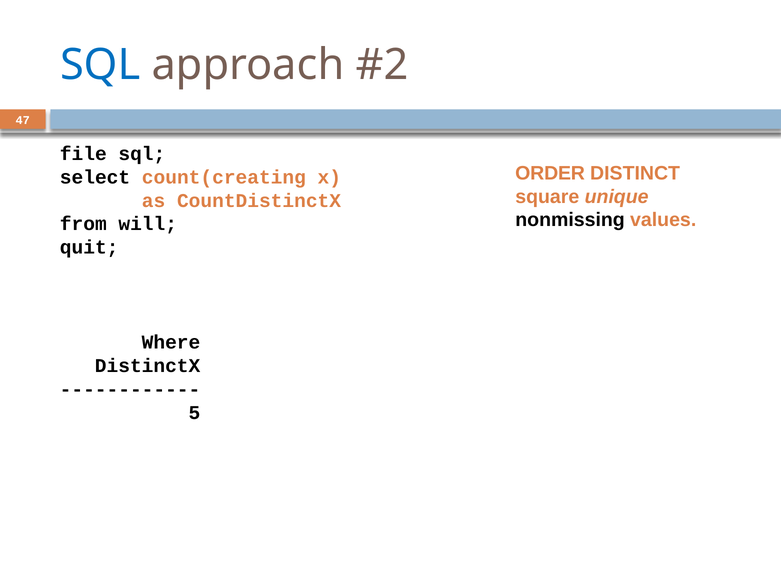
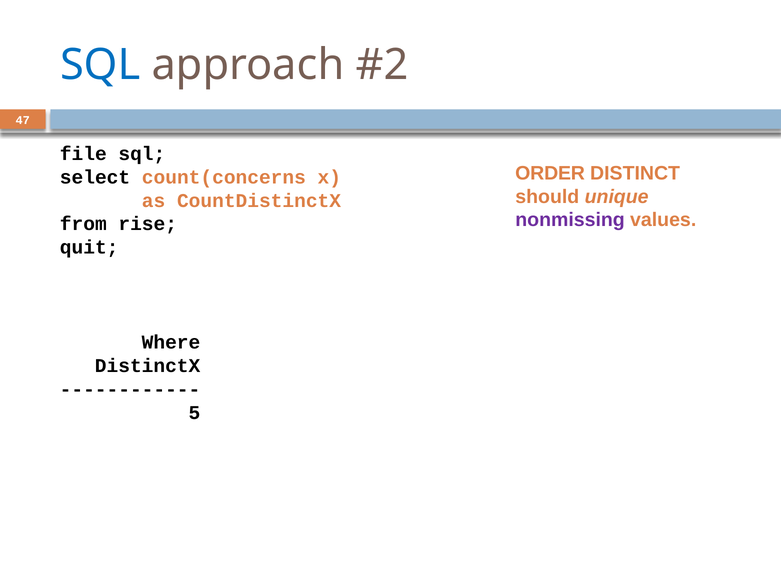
count(creating: count(creating -> count(concerns (224, 177)
square: square -> should (547, 197)
nonmissing colour: black -> purple (570, 220)
will: will -> rise (148, 224)
